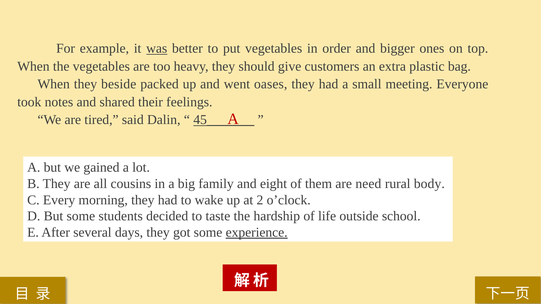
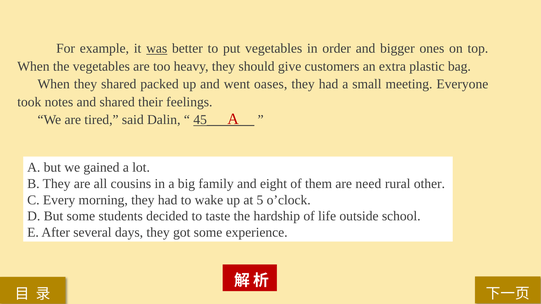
they beside: beside -> shared (119, 84)
body: body -> other (429, 184)
2: 2 -> 5 (260, 200)
experience underline: present -> none (257, 233)
